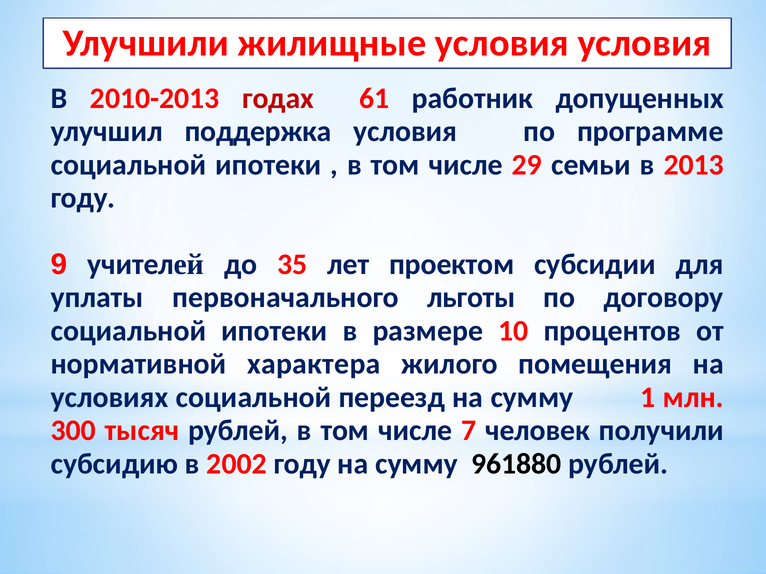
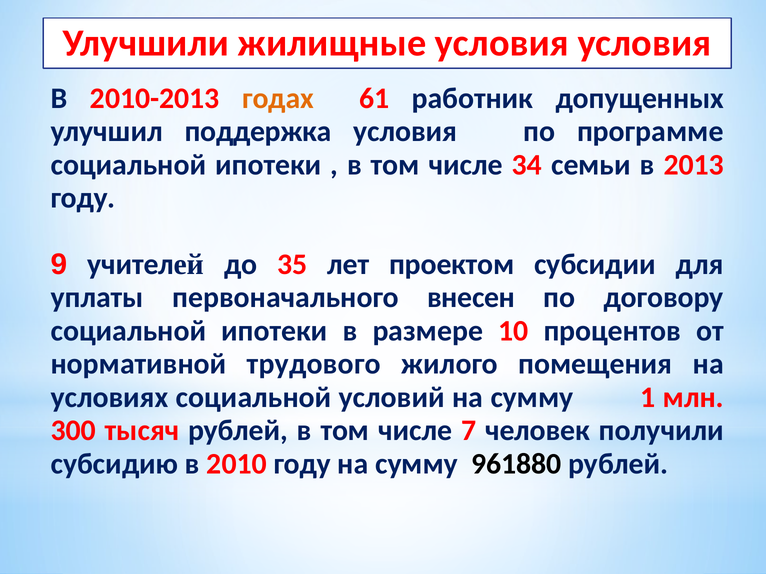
годах colour: red -> orange (278, 98)
29: 29 -> 34 (527, 165)
льготы: льготы -> внесен (471, 298)
характера: характера -> трудового (314, 364)
переезд: переезд -> условий (392, 398)
2002: 2002 -> 2010 (237, 464)
